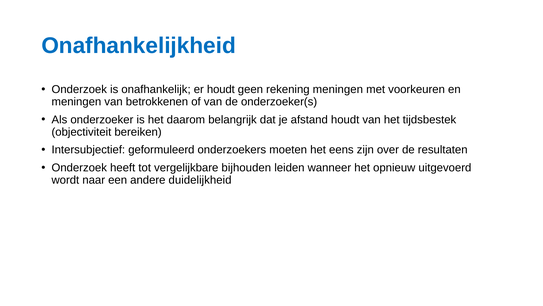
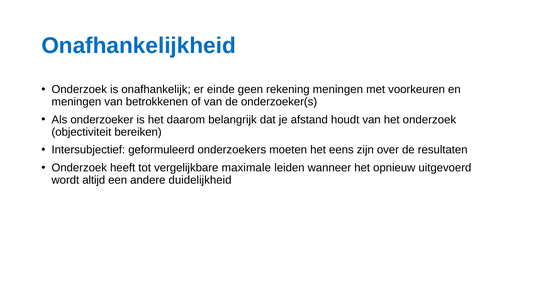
er houdt: houdt -> einde (221, 89)
het tijdsbestek: tijdsbestek -> onderzoek (429, 119)
bijhouden: bijhouden -> maximale (246, 167)
naar: naar -> altijd (94, 180)
